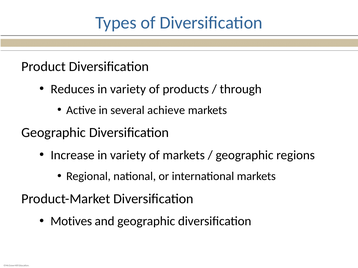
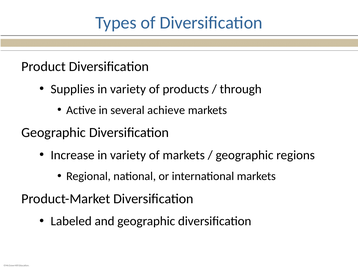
Reduces: Reduces -> Supplies (73, 89)
Motives: Motives -> Labeled (71, 222)
